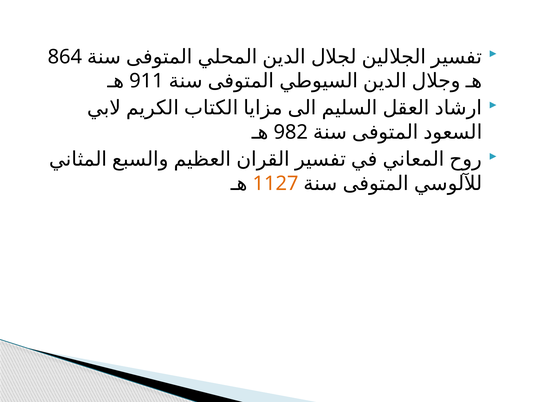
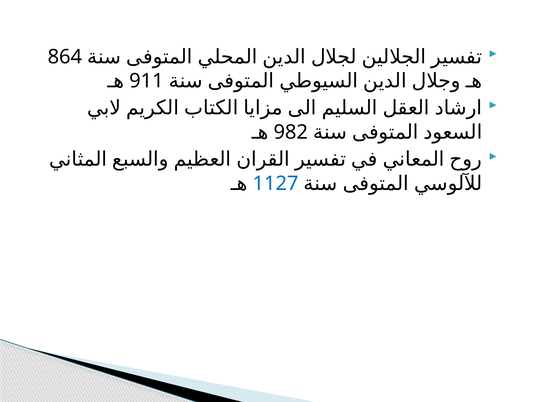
1127 colour: orange -> blue (276, 183)
